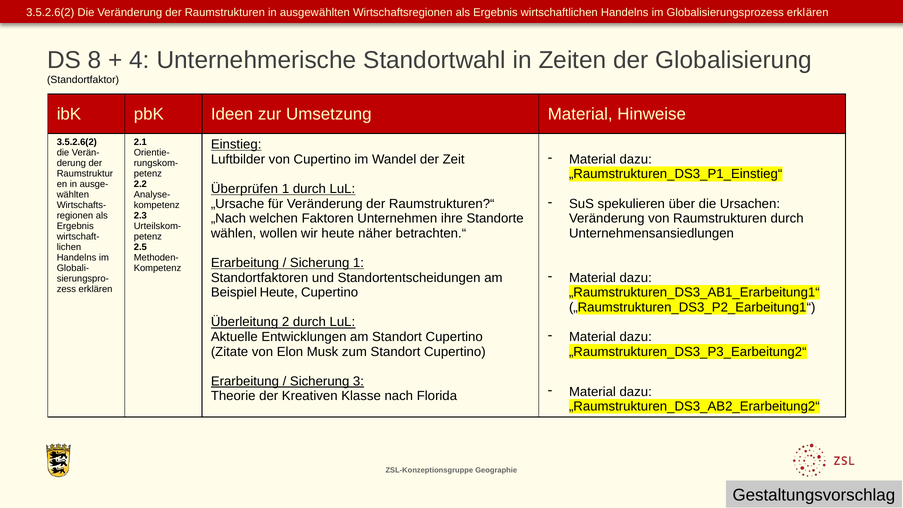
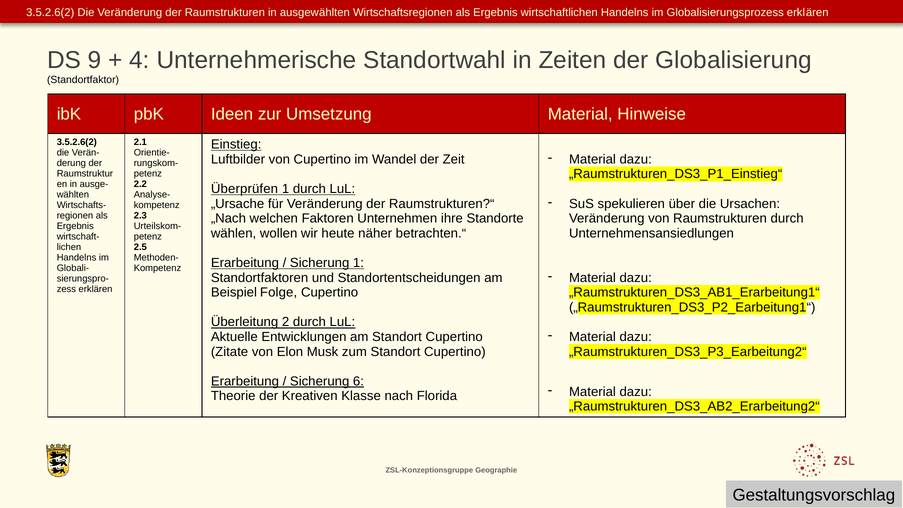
8: 8 -> 9 (95, 60)
Beispiel Heute: Heute -> Folge (279, 292)
3: 3 -> 6 (358, 381)
